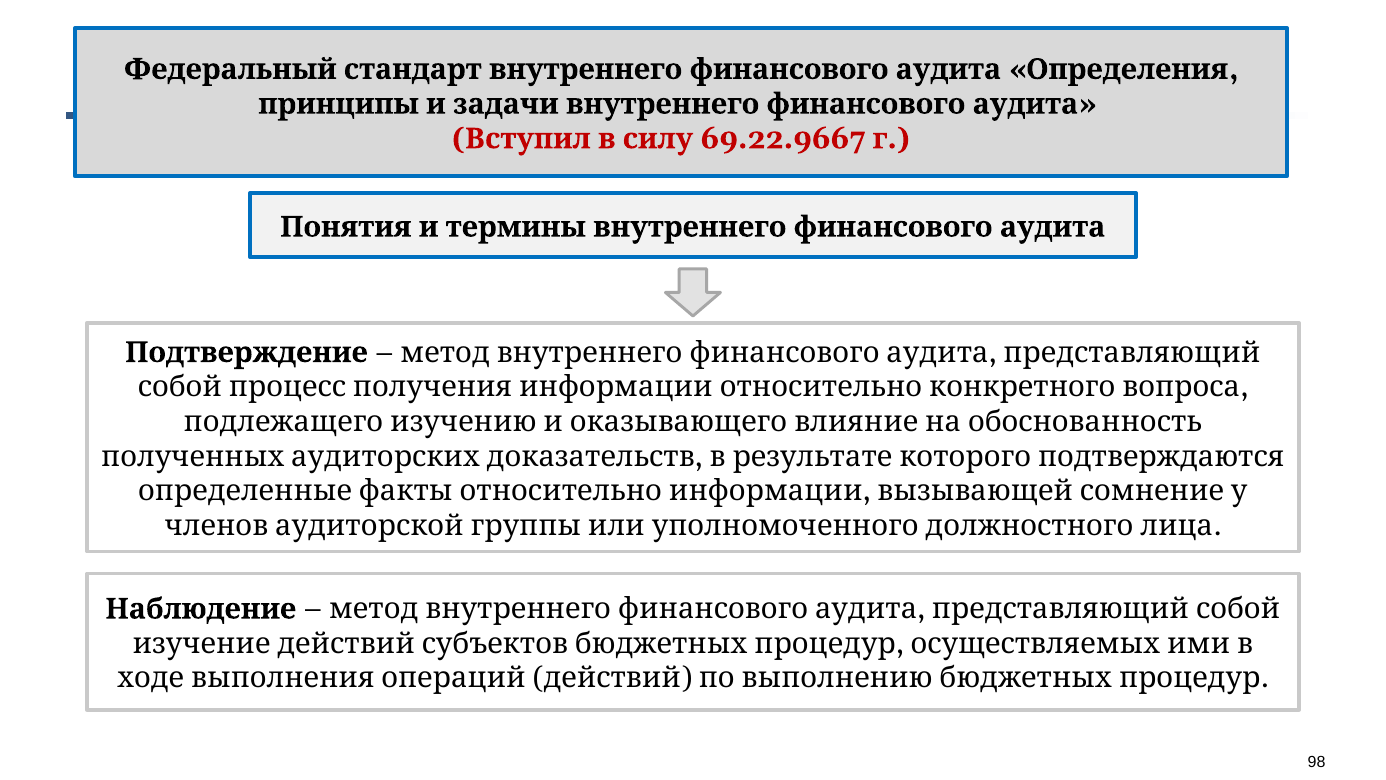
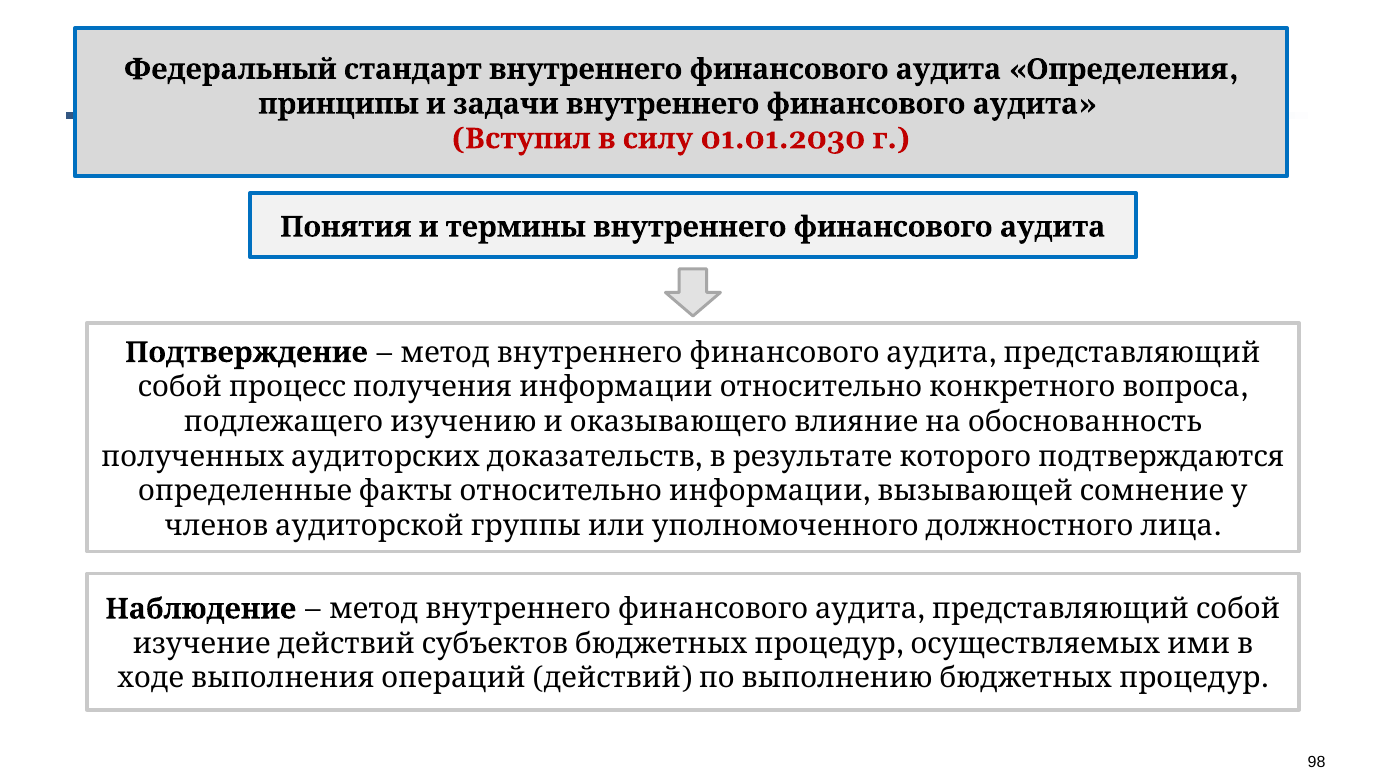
69.22.9667: 69.22.9667 -> 01.01.2030 (783, 139)
